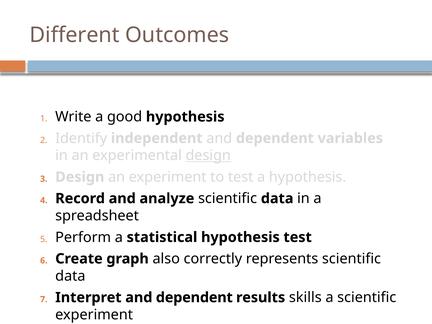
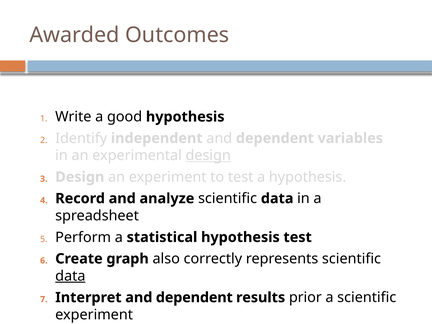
Different: Different -> Awarded (75, 35)
data underline: none -> present (70, 276)
skills: skills -> prior (305, 297)
